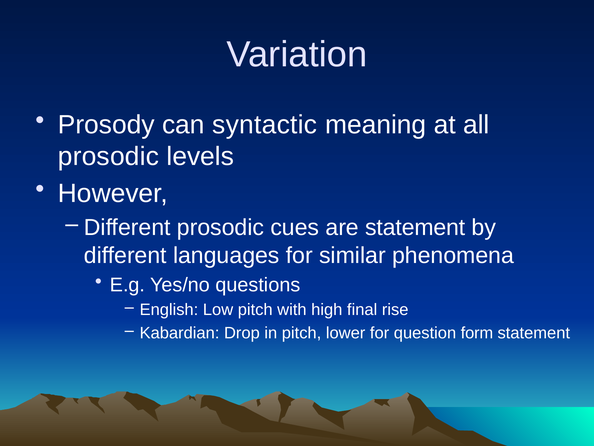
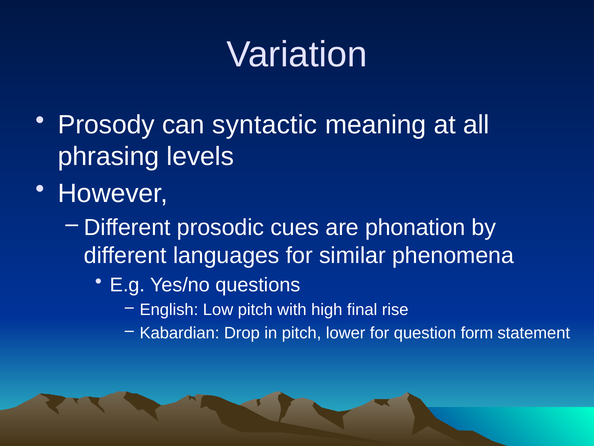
prosodic: prosodic -> phrasing (109, 156)
are statement: statement -> phonation (415, 227)
